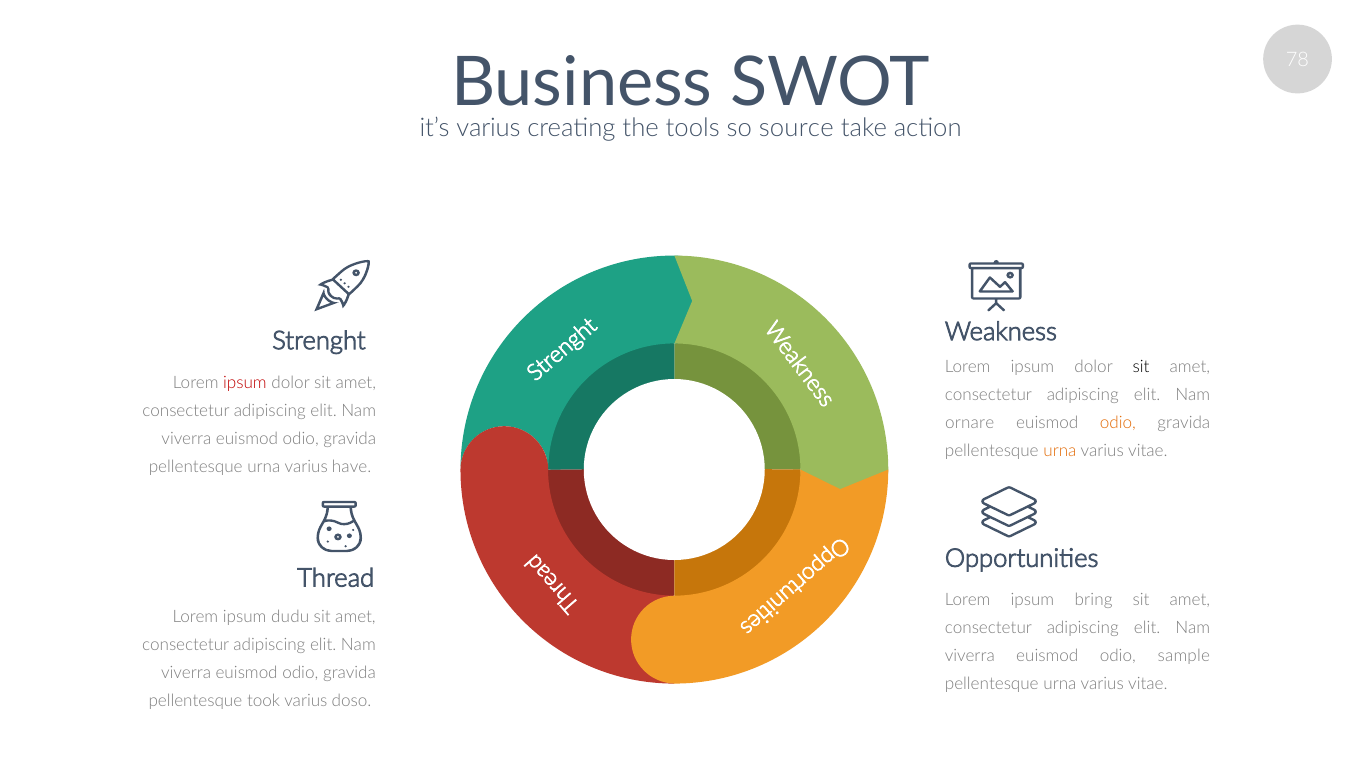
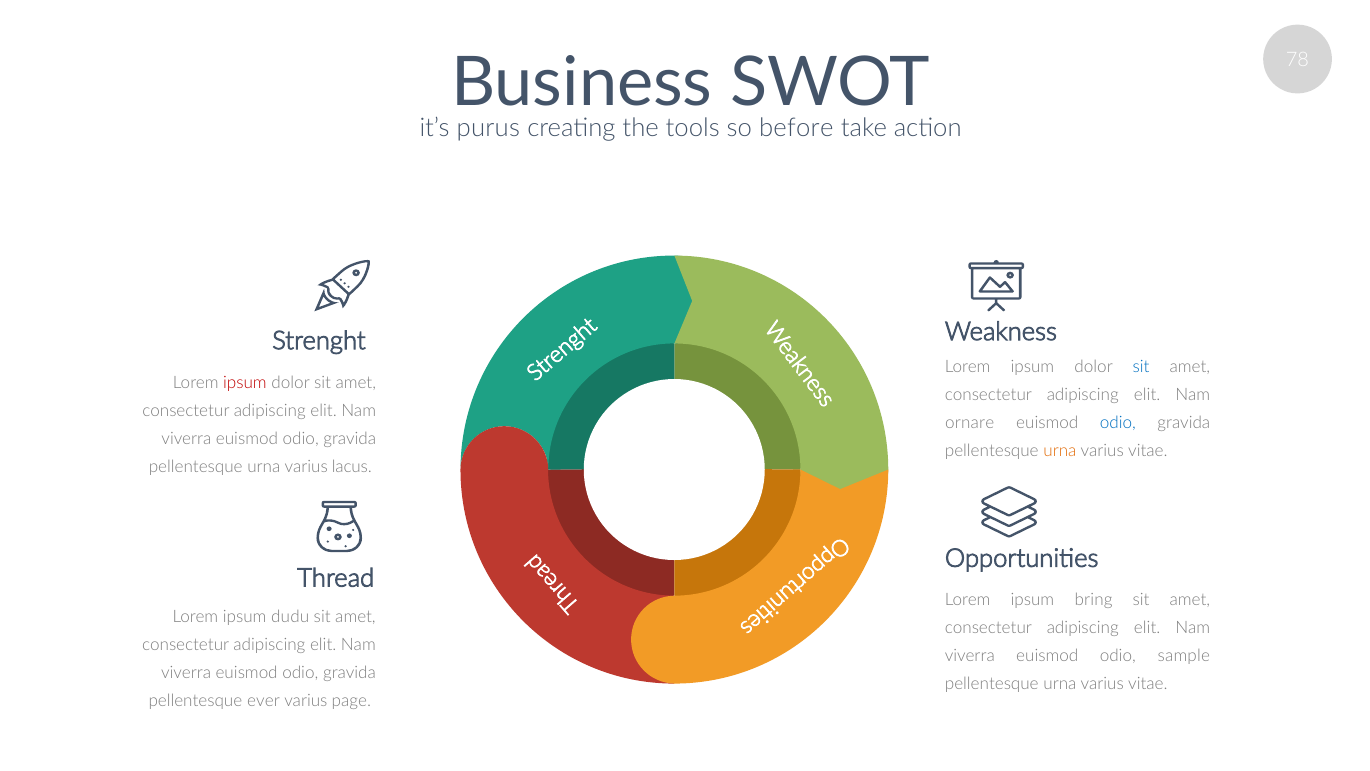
it’s varius: varius -> purus (488, 128)
source: source -> before (796, 128)
sit colour: black -> blue (1141, 367)
odio colour: orange -> blue (1118, 423)
have: have -> lacus (352, 467)
took: took -> ever (263, 701)
doso: doso -> page (351, 701)
